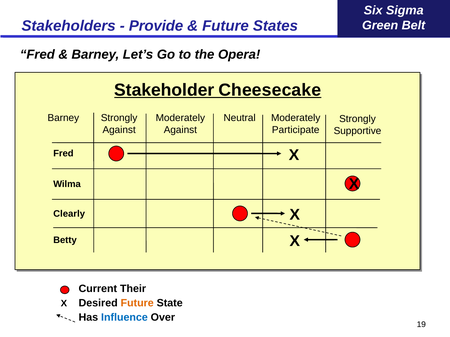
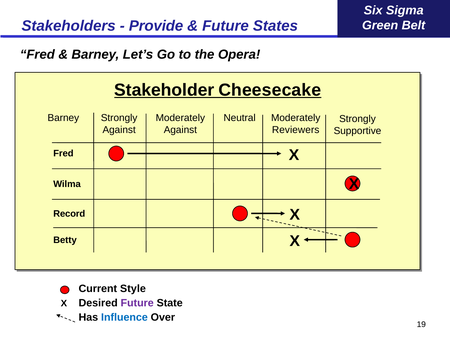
Participate: Participate -> Reviewers (296, 130)
Clearly: Clearly -> Record (69, 214)
Their: Their -> Style (133, 289)
Future colour: orange -> purple (137, 304)
